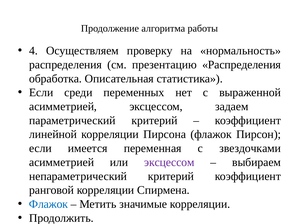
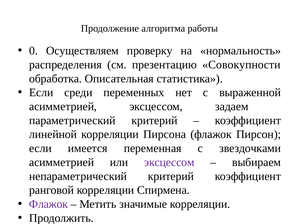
4: 4 -> 0 (33, 51)
презентацию Распределения: Распределения -> Совокупности (241, 65)
Флажок colour: blue -> purple (48, 204)
